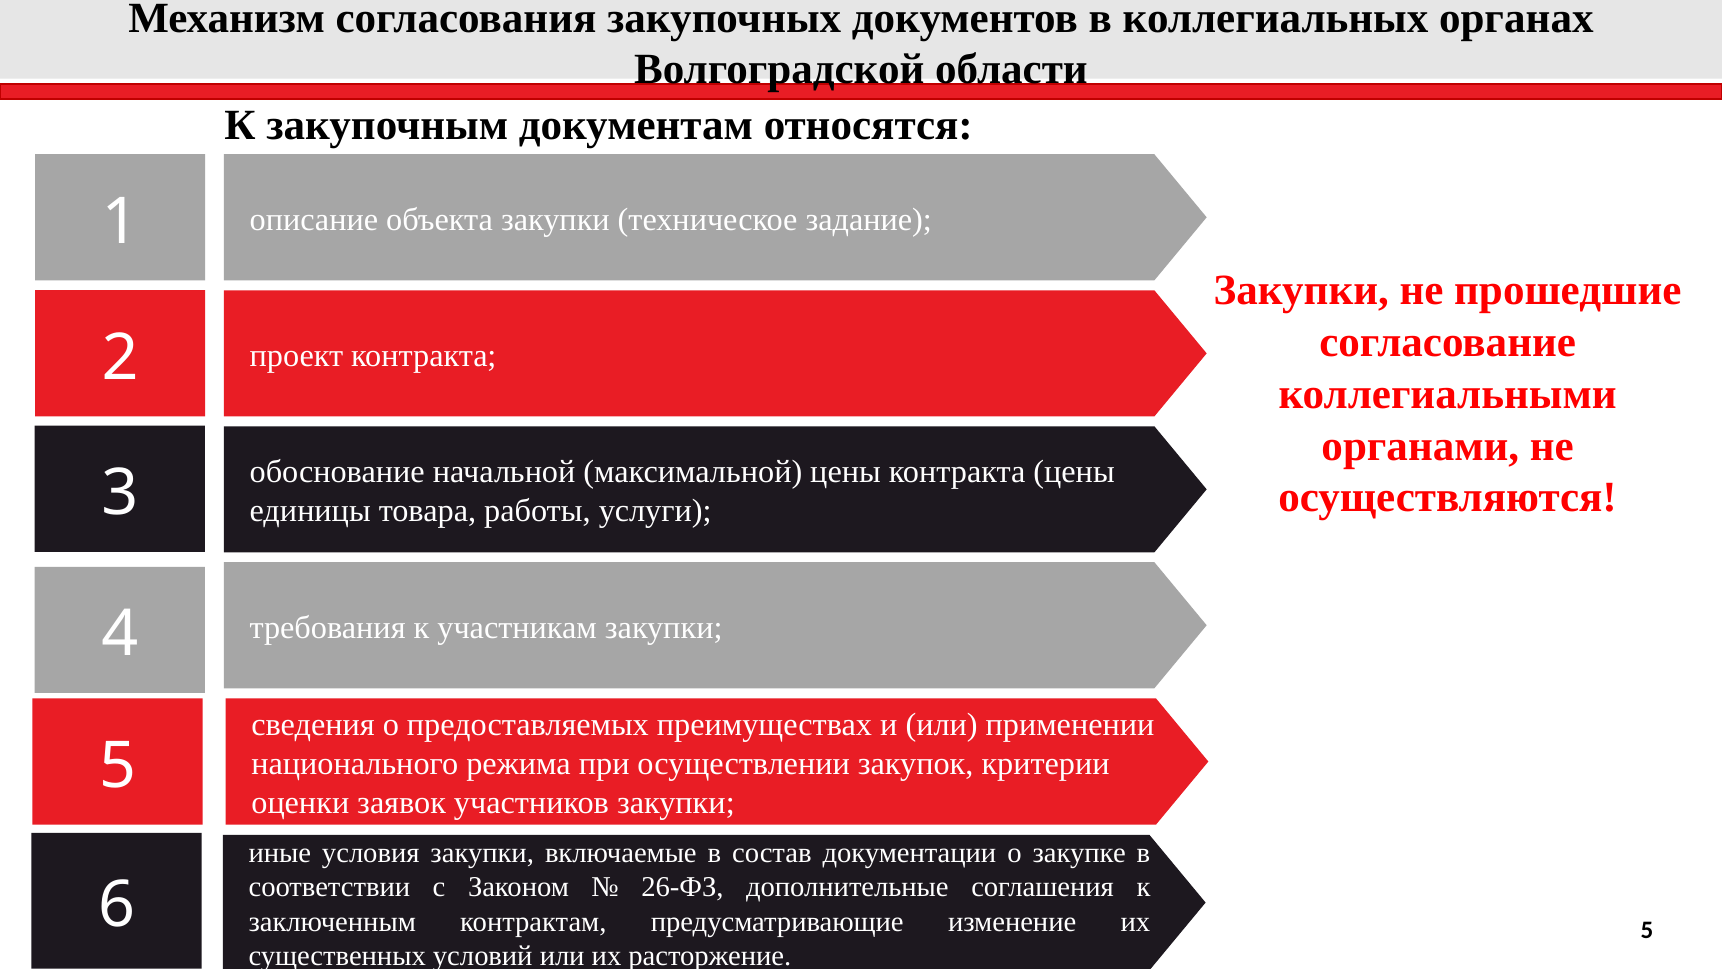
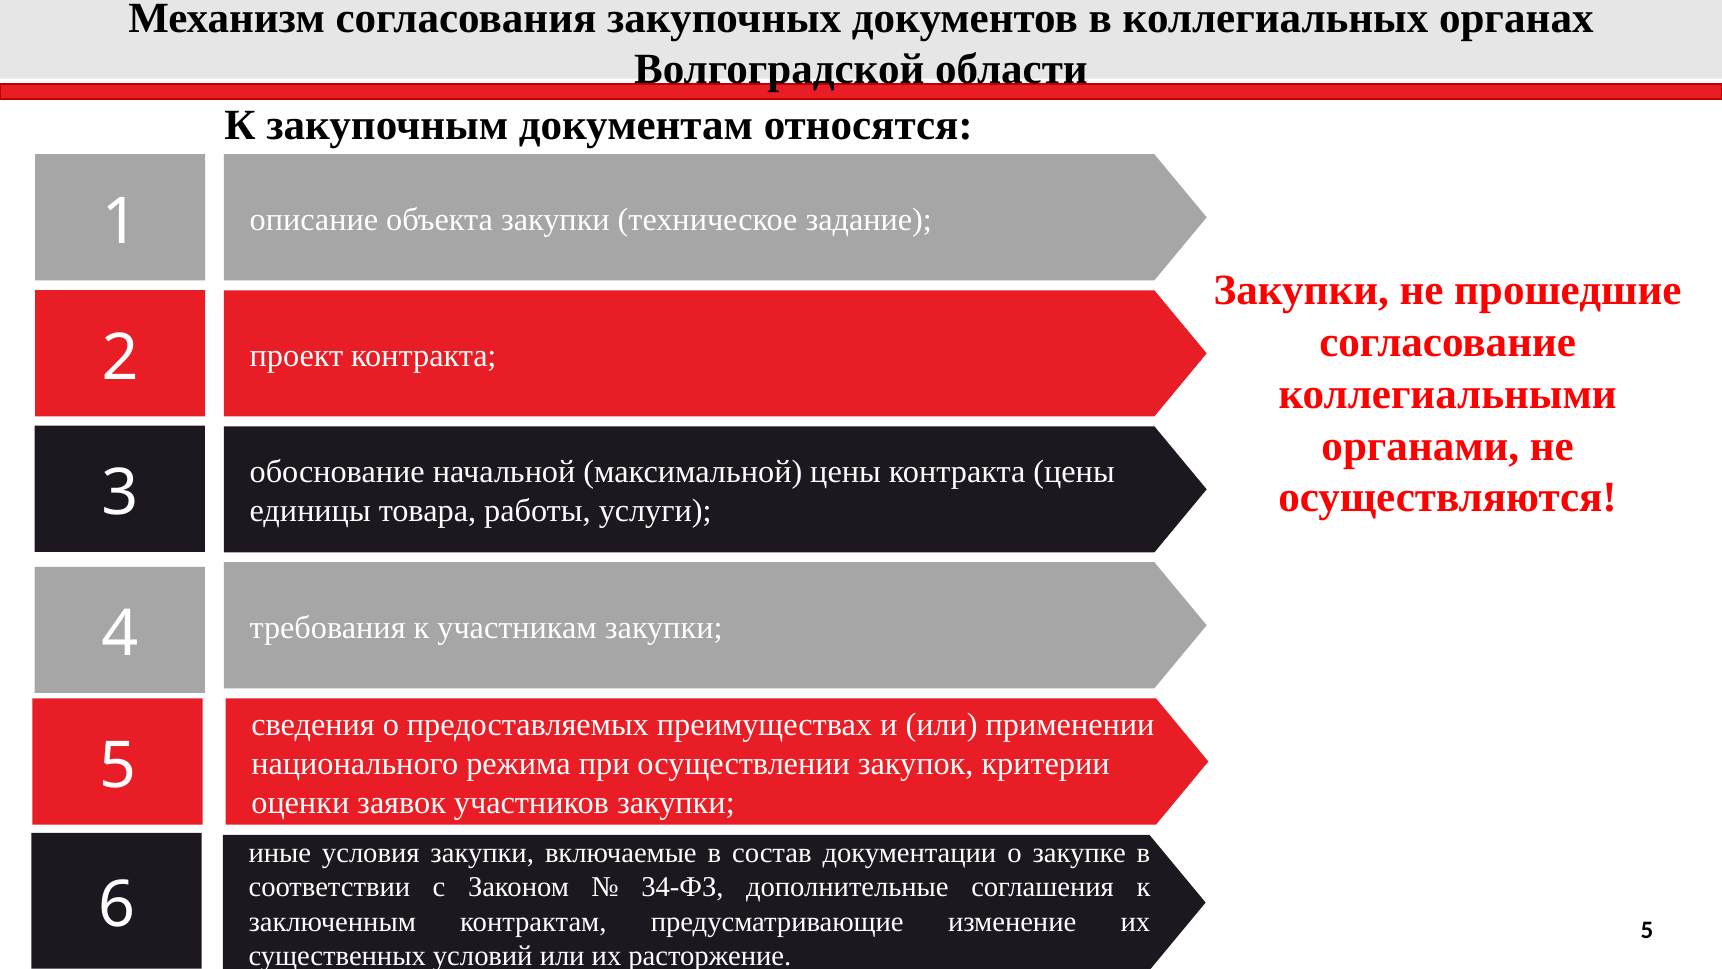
26-ФЗ: 26-ФЗ -> 34-ФЗ (682, 887)
